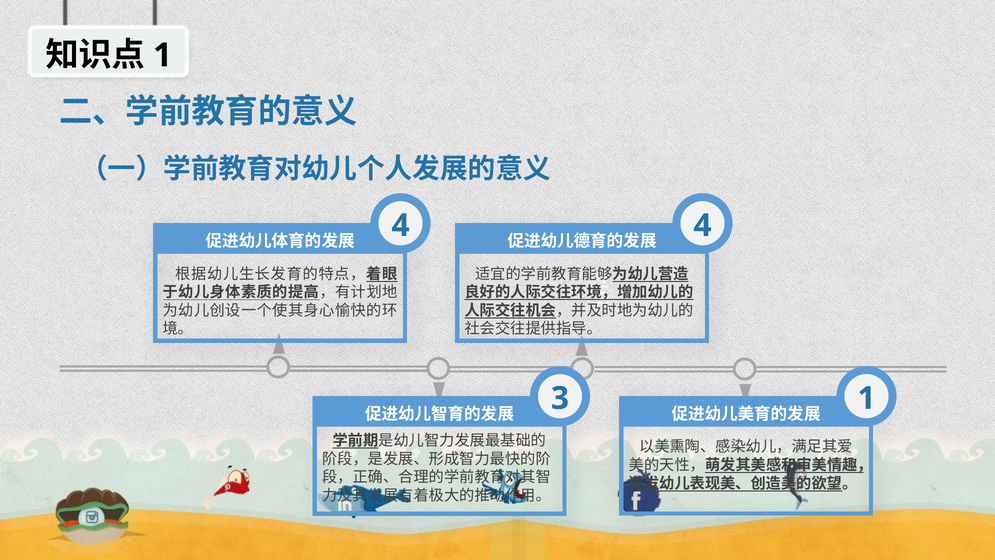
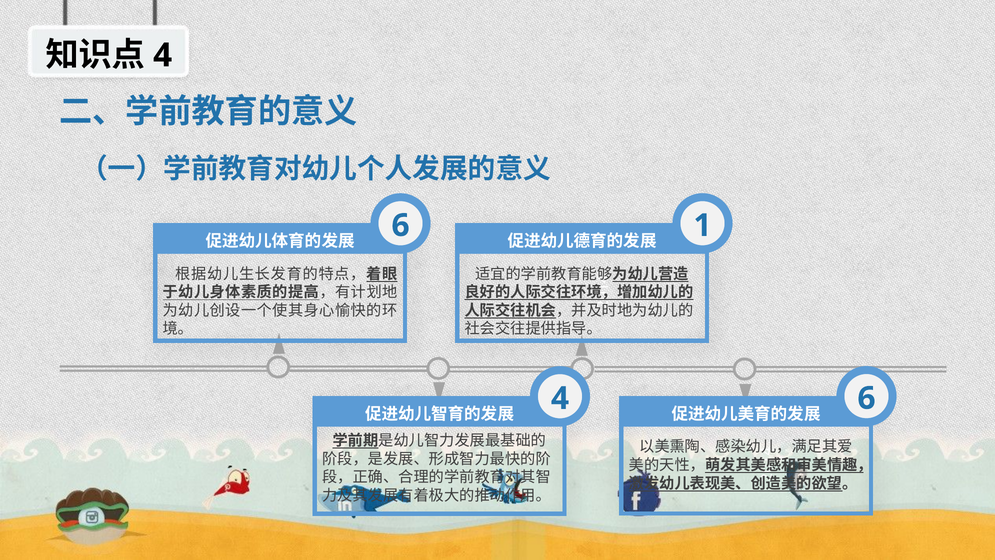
1: 1 -> 4 (163, 55)
4: 4 -> 1 (703, 225)
4: 4 -> 6 (401, 225)
3: 3 -> 4 (560, 398)
1: 1 -> 6 (867, 398)
